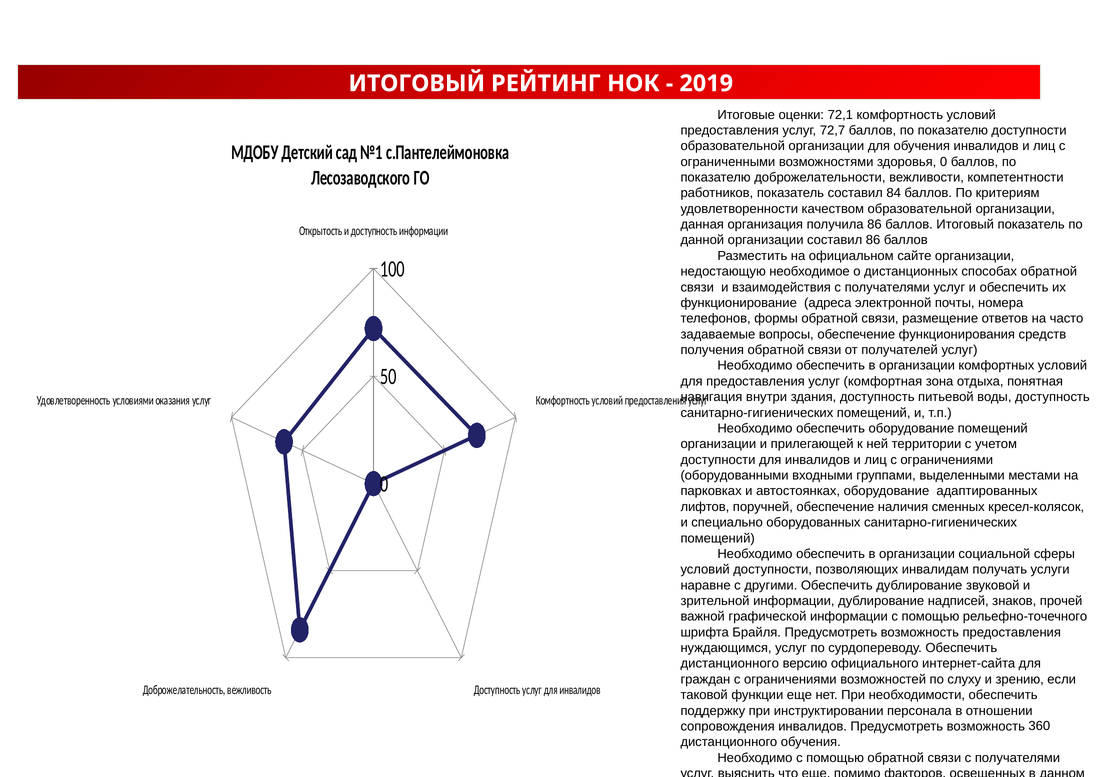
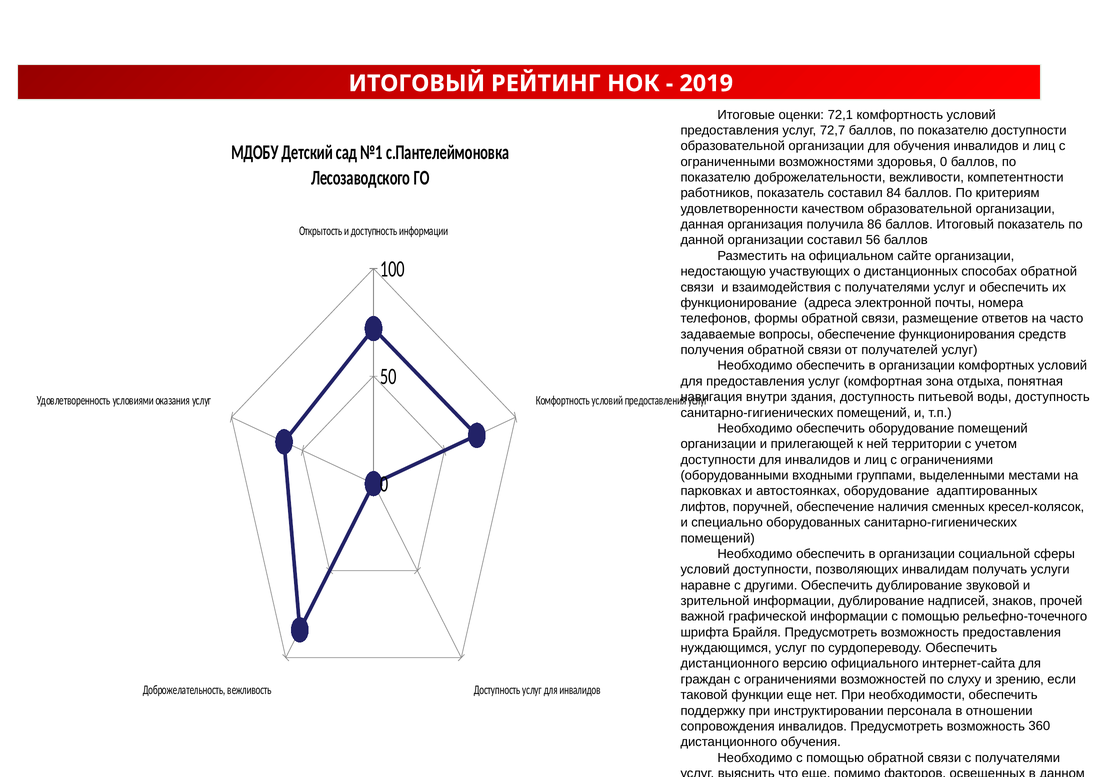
составил 86: 86 -> 56 (873, 240)
недостающую необходимое: необходимое -> участвующих (810, 272)
